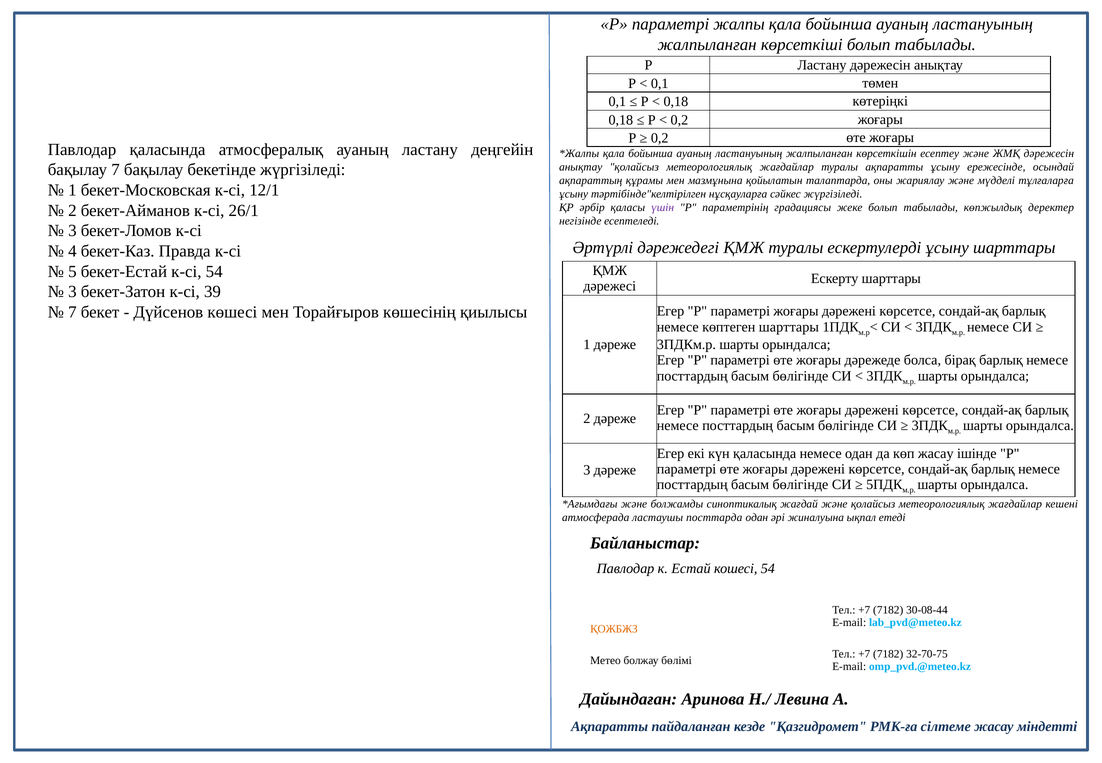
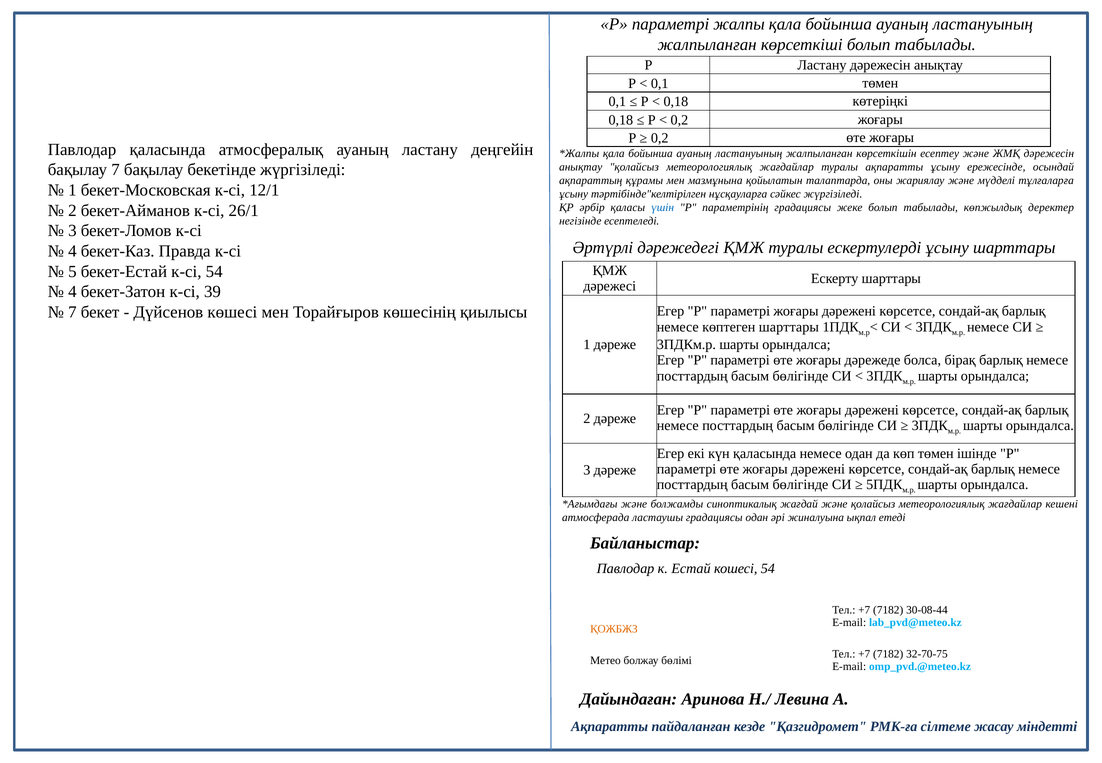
үшін colour: purple -> blue (663, 207)
3: 3 -> 4 (72, 292)
көп жасау: жасау -> төмен (936, 453)
ластаушы посттарда: посттарда -> градациясы (714, 518)
